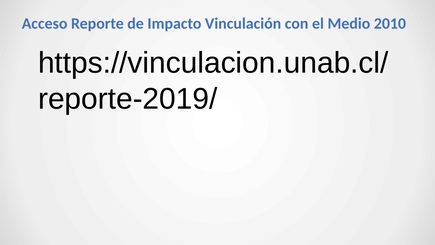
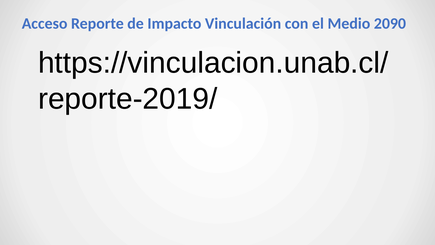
2010: 2010 -> 2090 (390, 24)
